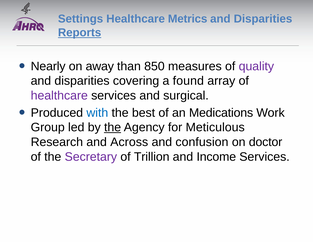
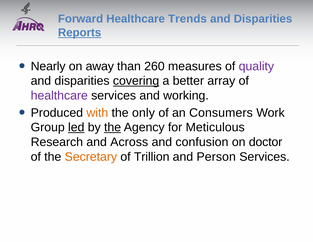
Settings: Settings -> Forward (81, 19)
Metrics: Metrics -> Trends (187, 19)
850: 850 -> 260 (154, 66)
covering underline: none -> present (136, 81)
found: found -> better (188, 81)
surgical: surgical -> working (186, 96)
with colour: blue -> orange (97, 113)
best: best -> only (143, 113)
Medications: Medications -> Consumers (221, 113)
led underline: none -> present (76, 127)
Secretary colour: purple -> orange (91, 157)
Income: Income -> Person (216, 157)
